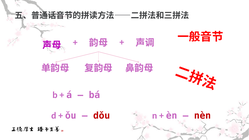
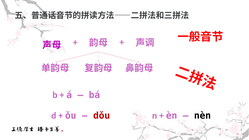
nèn colour: red -> black (202, 116)
